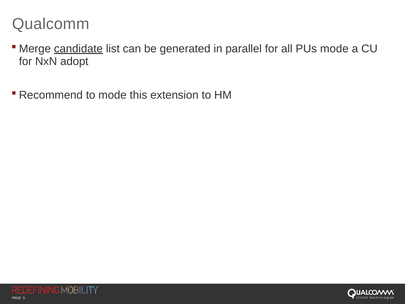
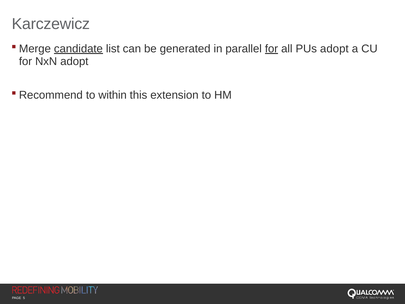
Qualcomm: Qualcomm -> Karczewicz (51, 24)
for underline: none -> present (271, 49)
PUs mode: mode -> adopt (334, 49)
to mode: mode -> within (113, 95)
